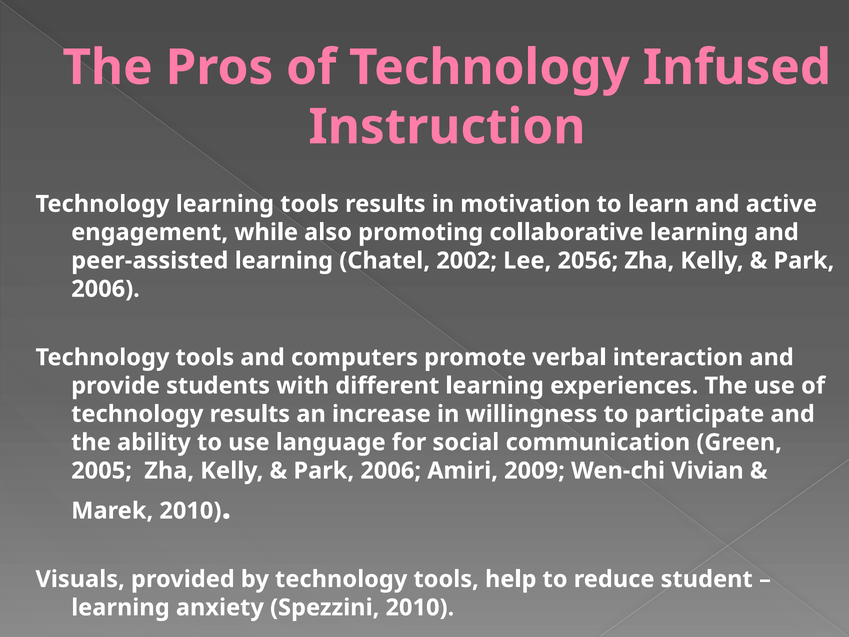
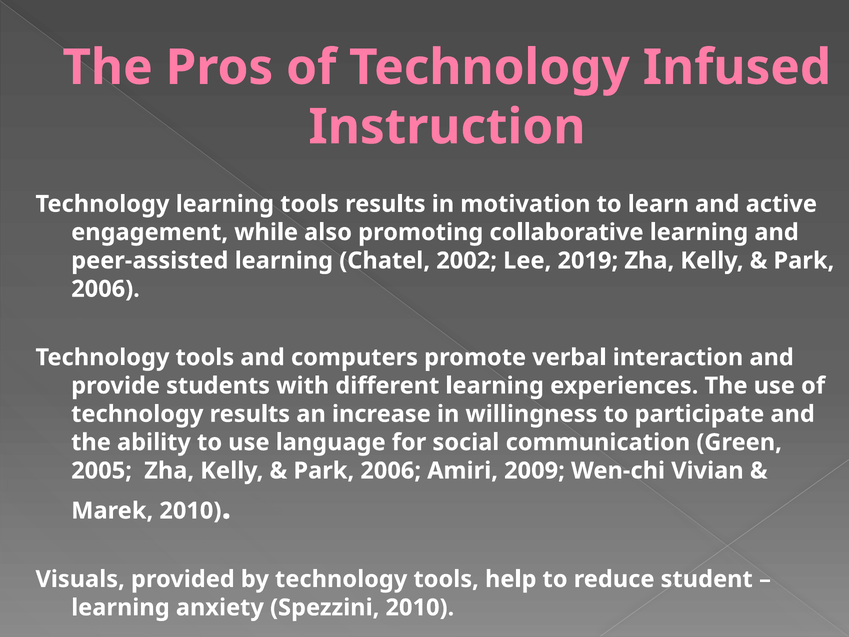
2056: 2056 -> 2019 (588, 261)
